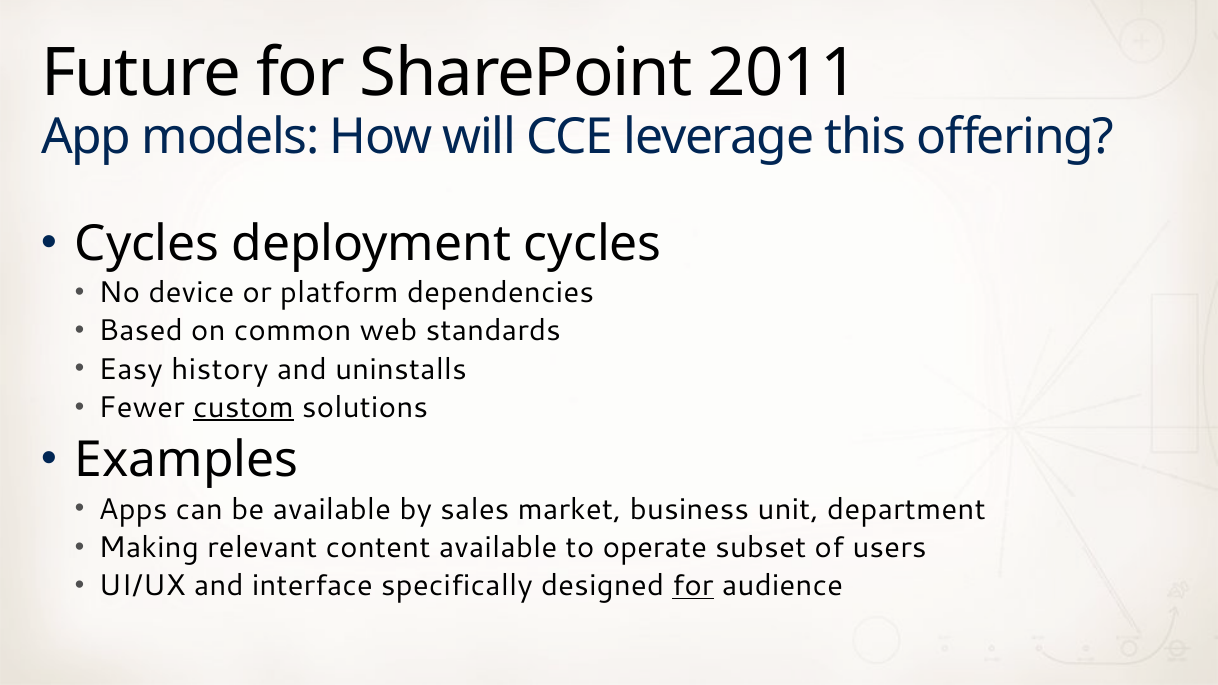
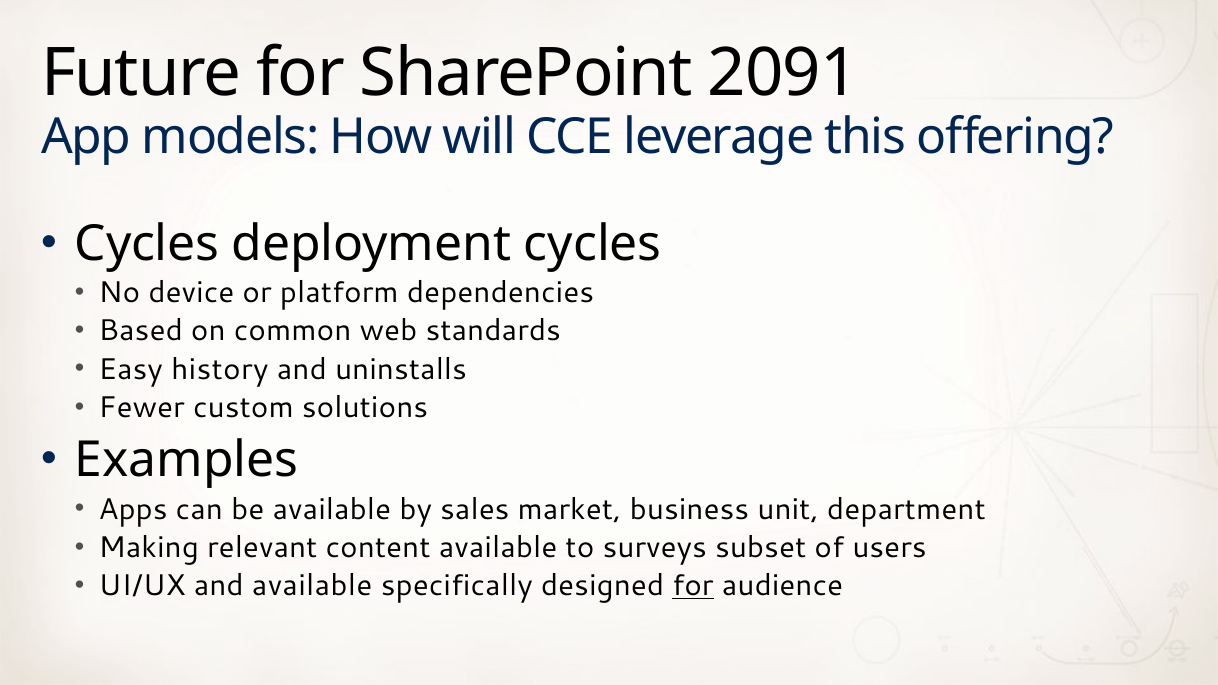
2011: 2011 -> 2091 (783, 74)
custom underline: present -> none (243, 407)
operate: operate -> surveys (655, 547)
and interface: interface -> available (312, 586)
